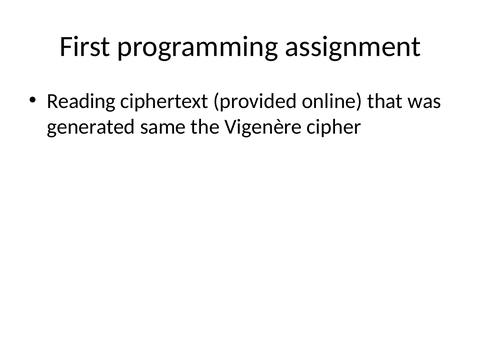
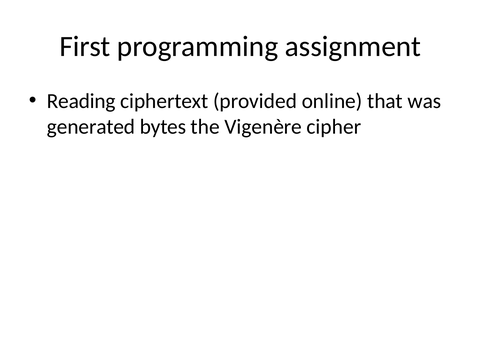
same: same -> bytes (163, 127)
